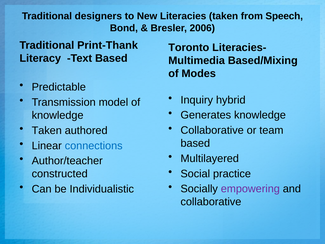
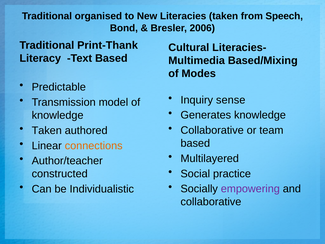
designers: designers -> organised (98, 16)
Toronto: Toronto -> Cultural (189, 48)
hybrid: hybrid -> sense (231, 100)
connections colour: blue -> orange (94, 146)
